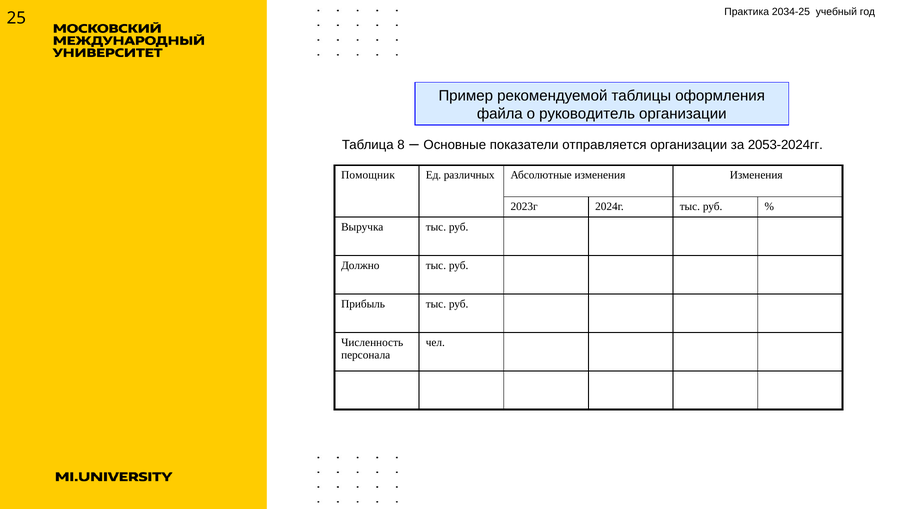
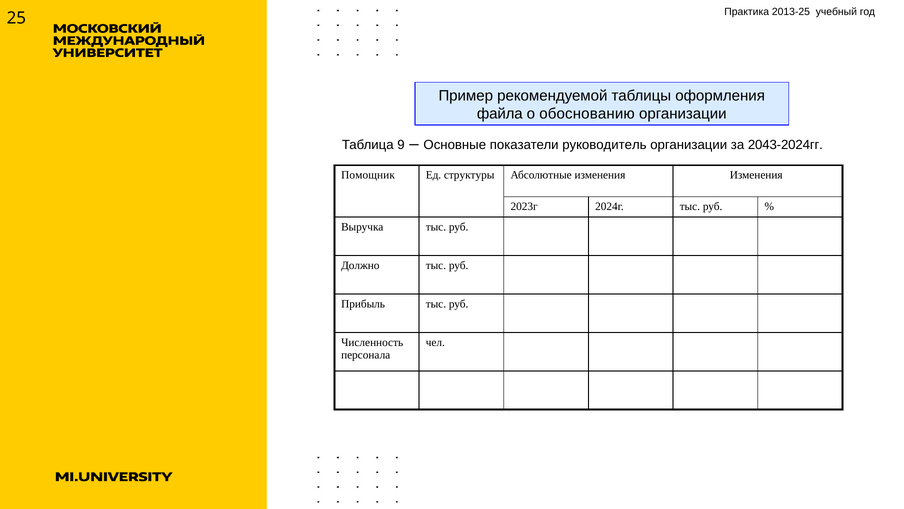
2034-25: 2034-25 -> 2013-25 (791, 12)
руководитель: руководитель -> обоснованию (587, 114)
8: 8 -> 9 (401, 145)
отправляется: отправляется -> руководитель (604, 145)
2053-2024гг: 2053-2024гг -> 2043-2024гг (785, 145)
различных: различных -> структуры (469, 175)
